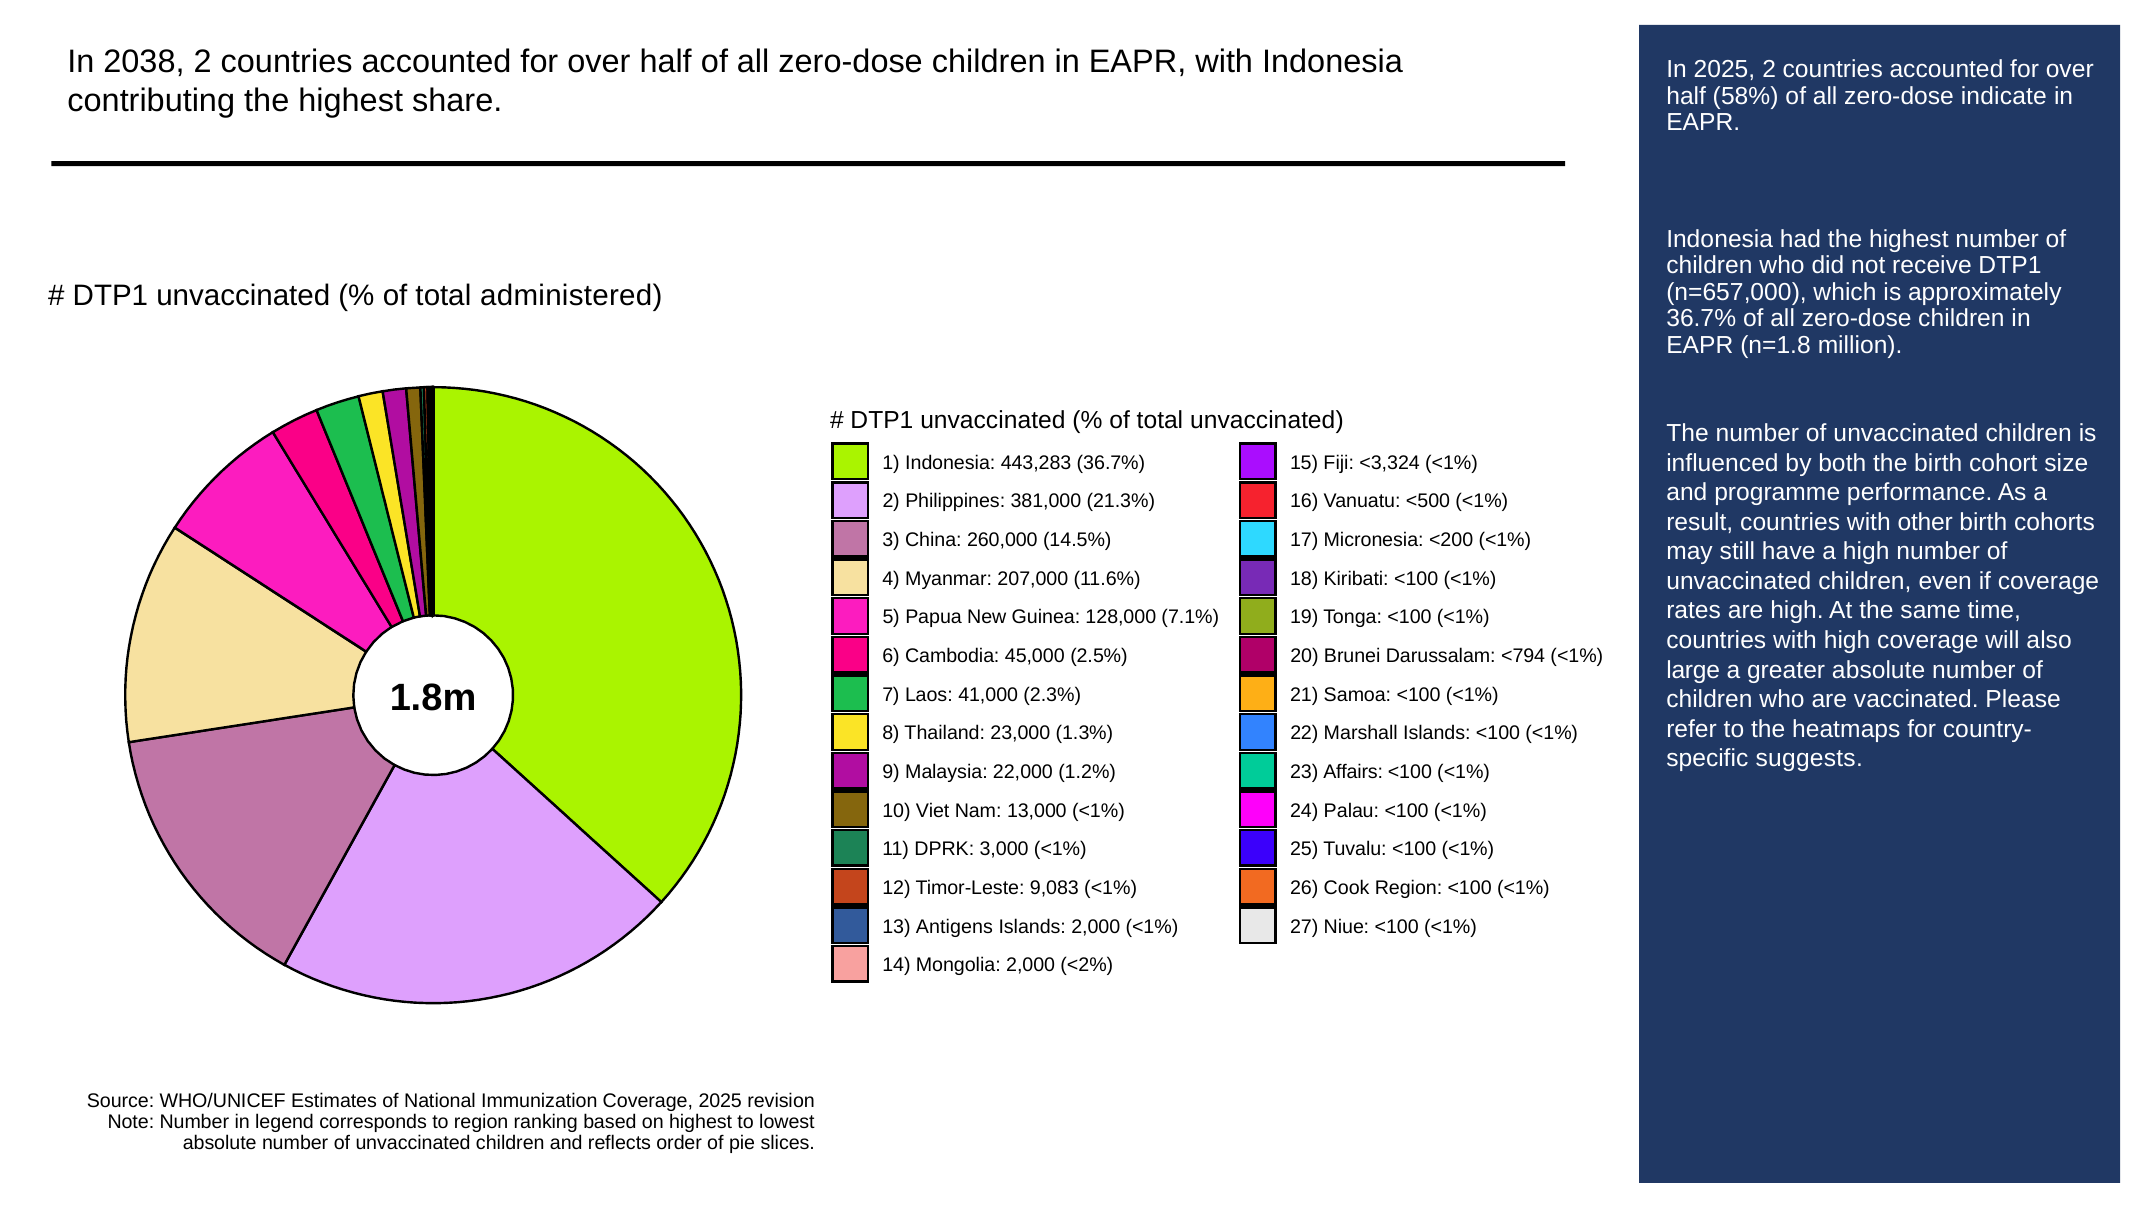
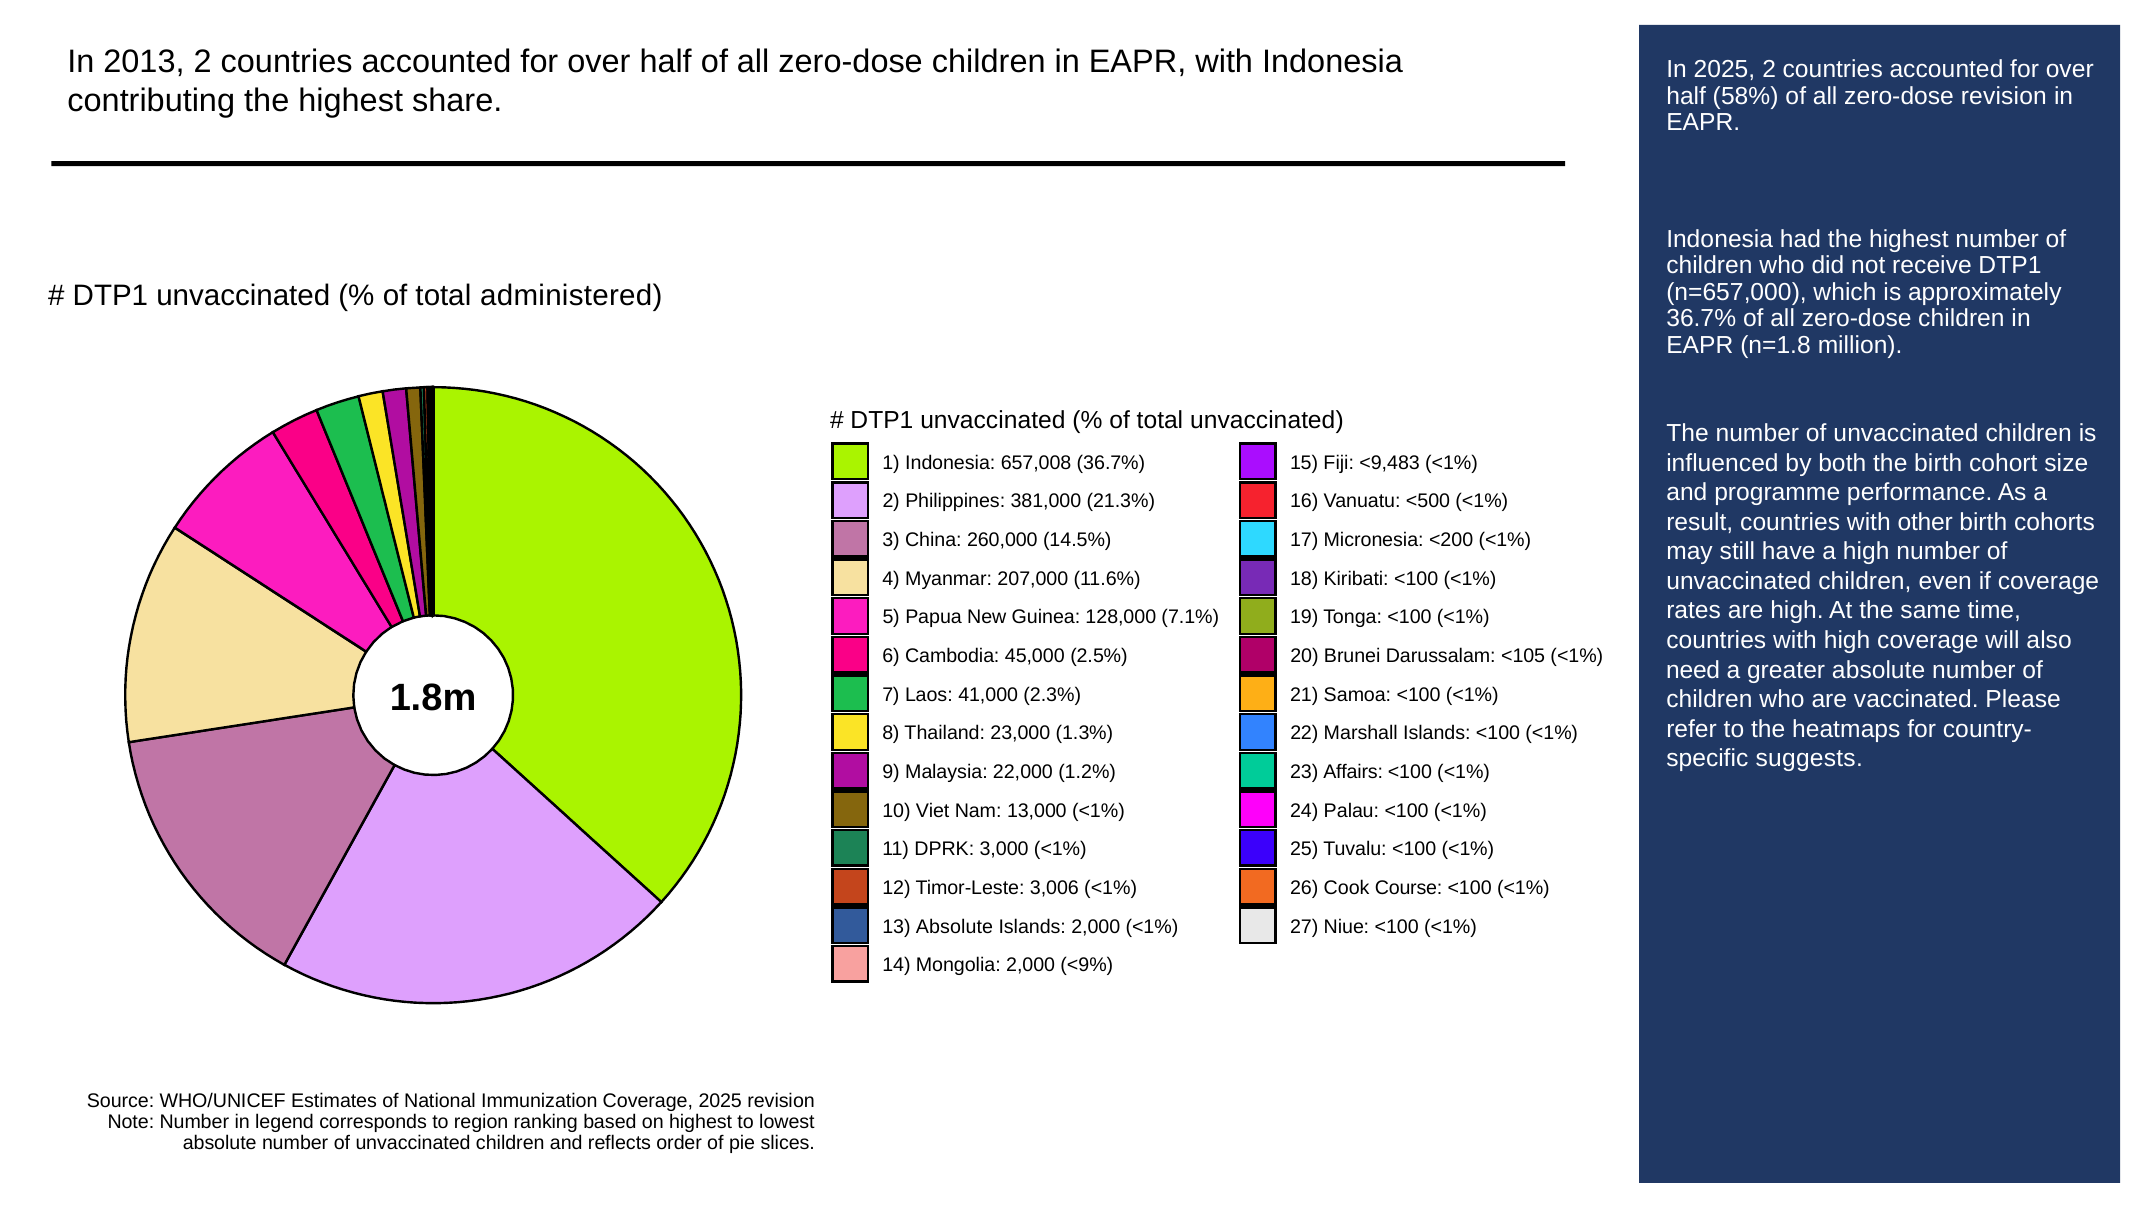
2038: 2038 -> 2013 (144, 62)
zero-dose indicate: indicate -> revision (2004, 96)
443,283: 443,283 -> 657,008 (1036, 463)
<3,324: <3,324 -> <9,483 (1390, 463)
<794: <794 -> <105 (1523, 656)
large: large -> need (1693, 670)
9,083: 9,083 -> 3,006 (1054, 888)
Cook Region: Region -> Course (1409, 888)
13 Antigens: Antigens -> Absolute (954, 926)
<2%: <2% -> <9% (1087, 965)
